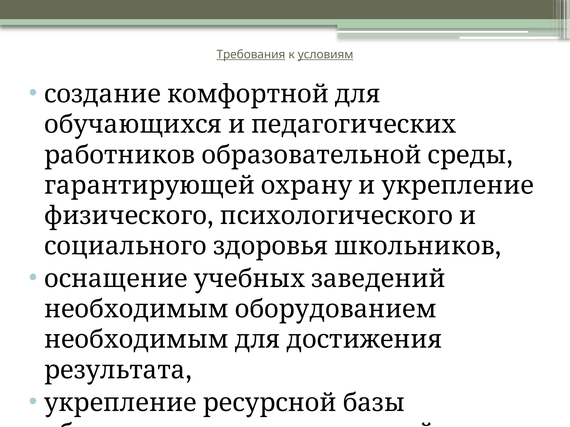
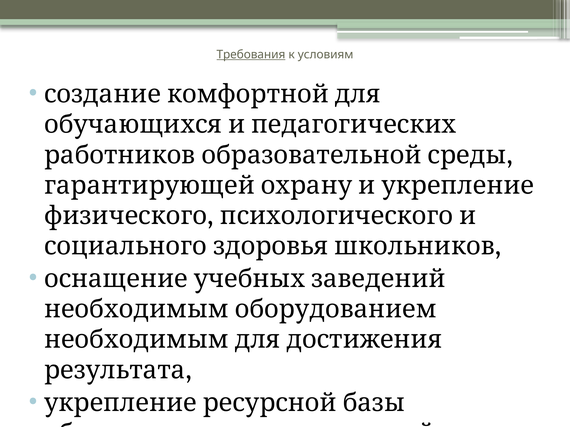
условиям underline: present -> none (326, 55)
